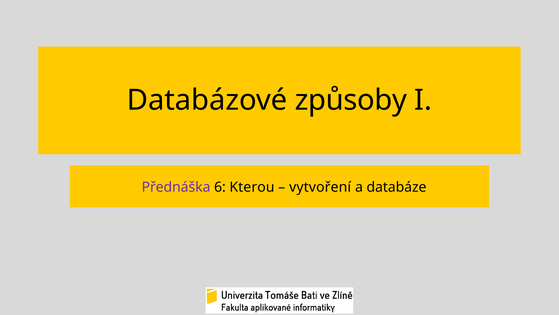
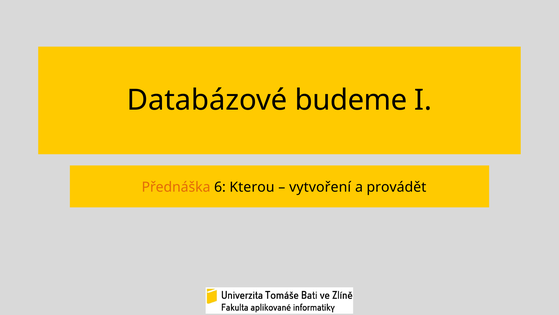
způsoby: způsoby -> budeme (351, 100)
Přednáška colour: purple -> orange (176, 187)
databáze: databáze -> provádět (396, 187)
